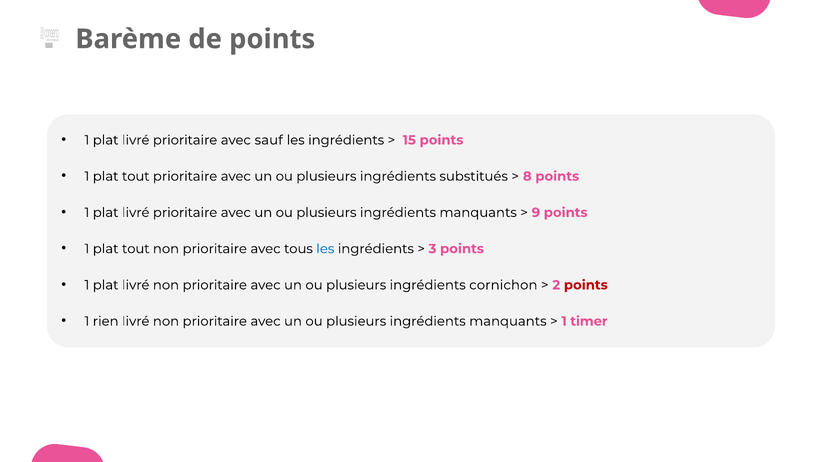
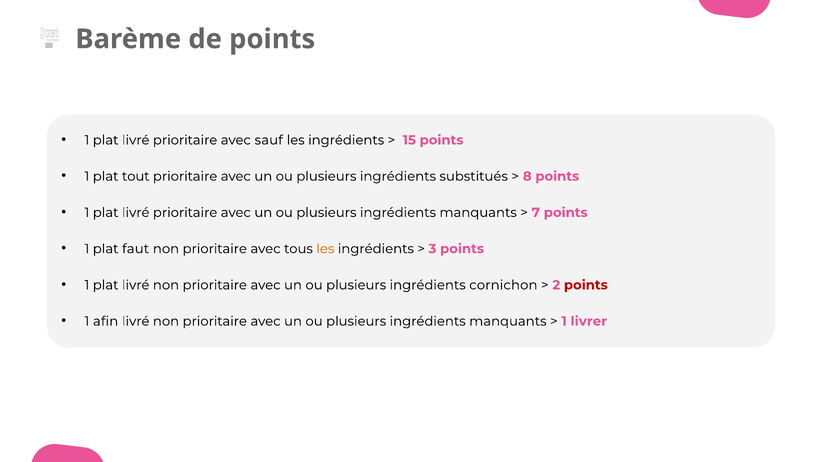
9: 9 -> 7 (536, 213)
tout: tout -> faut (136, 249)
les colour: blue -> orange (325, 249)
rien: rien -> afin (106, 322)
timer: timer -> livrer (589, 322)
